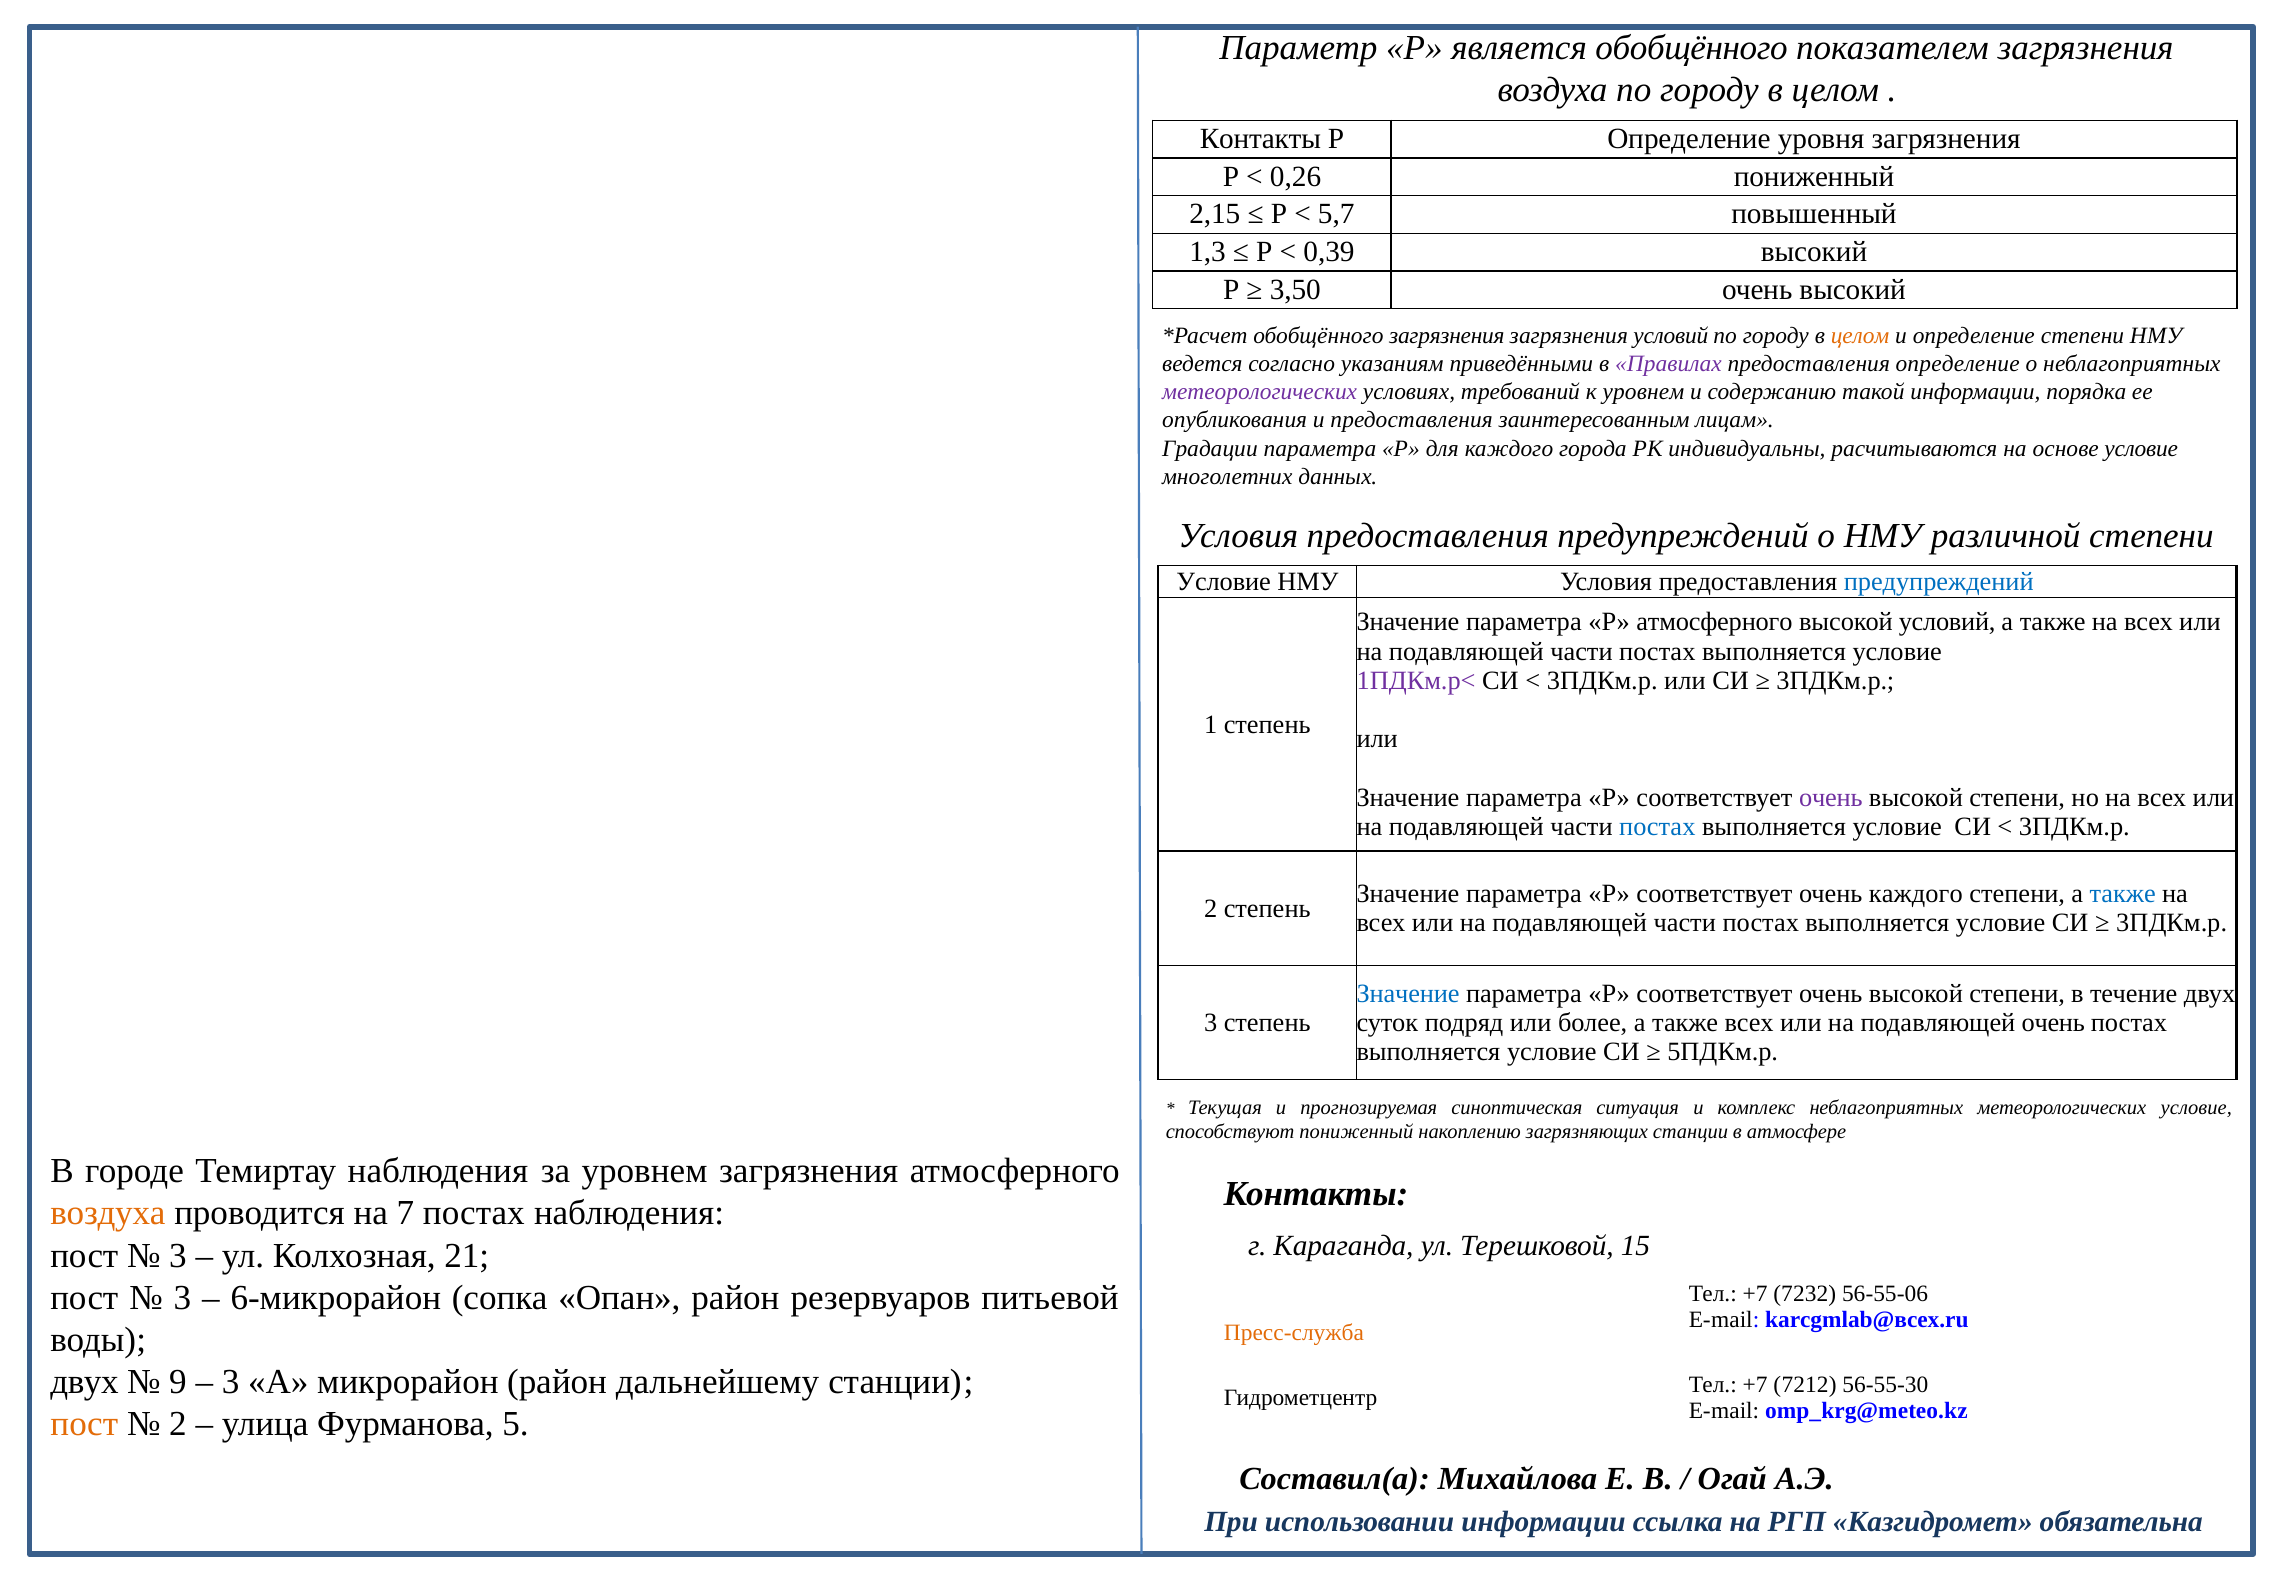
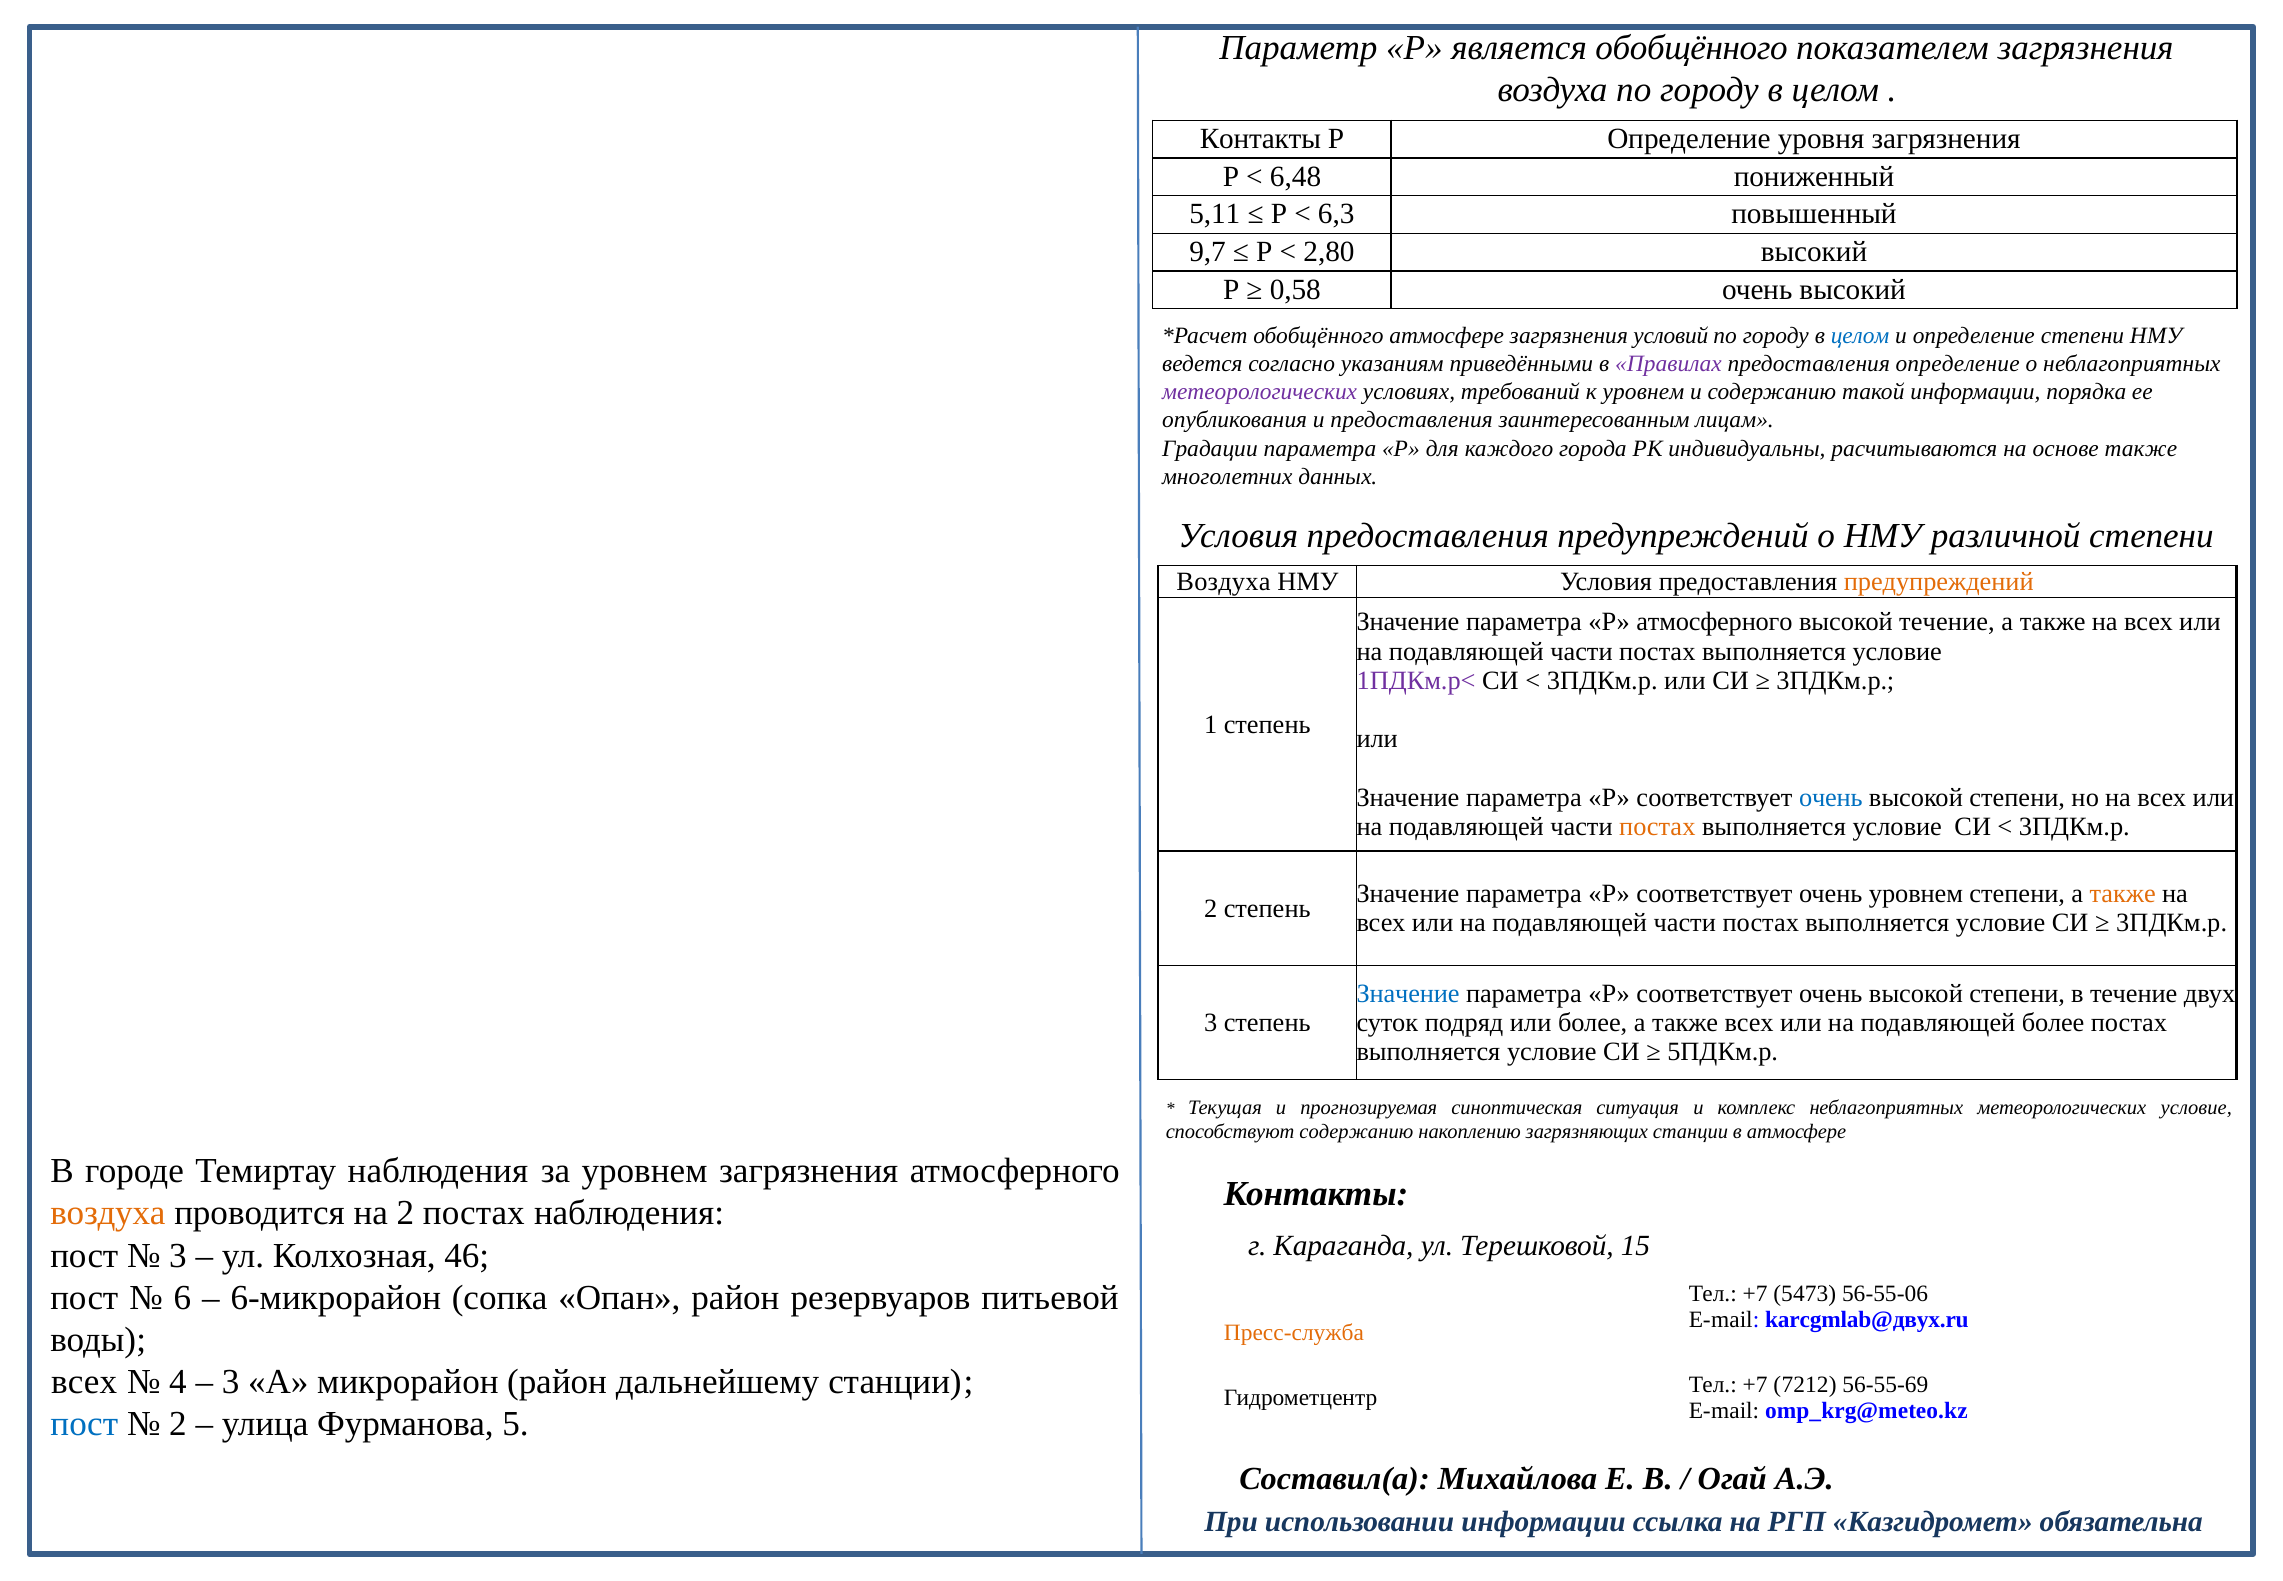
0,26: 0,26 -> 6,48 (1296, 177)
2,15: 2,15 -> 5,11 (1215, 214)
5,7: 5,7 -> 6,3 (1336, 214)
1,3: 1,3 -> 9,7 (1208, 252)
0,39: 0,39 -> 2,80 (1329, 252)
3,50: 3,50 -> 0,58 (1295, 290)
обобщённого загрязнения: загрязнения -> атмосфере (1447, 336)
целом colour: orange -> blue (1860, 336)
основе условие: условие -> также (2141, 448)
Условие: Условие -> Воздуха (1223, 582)
предупреждений colour: blue -> orange (1939, 582)
высокой условий: условий -> течение (1947, 622)
очень colour: purple -> blue (1831, 797)
постах colour: blue -> orange (1657, 826)
очень каждого: каждого -> уровнем (1916, 894)
также colour: blue -> orange (2123, 894)
подавляющей очень: очень -> более (2053, 1022)
способствуют пониженный: пониженный -> содержанию (1356, 1132)
на 7: 7 -> 2 (405, 1213)
21: 21 -> 46 (467, 1255)
3: 3 -> 6 (182, 1297)
7232: 7232 -> 5473 (1805, 1293)
karcgmlab@всех.ru: karcgmlab@всех.ru -> karcgmlab@двух.ru (1867, 1319)
двух: двух -> всех (84, 1382)
9: 9 -> 4 (178, 1382)
56-55-30: 56-55-30 -> 56-55-69 (1885, 1385)
пост colour: orange -> blue (84, 1424)
